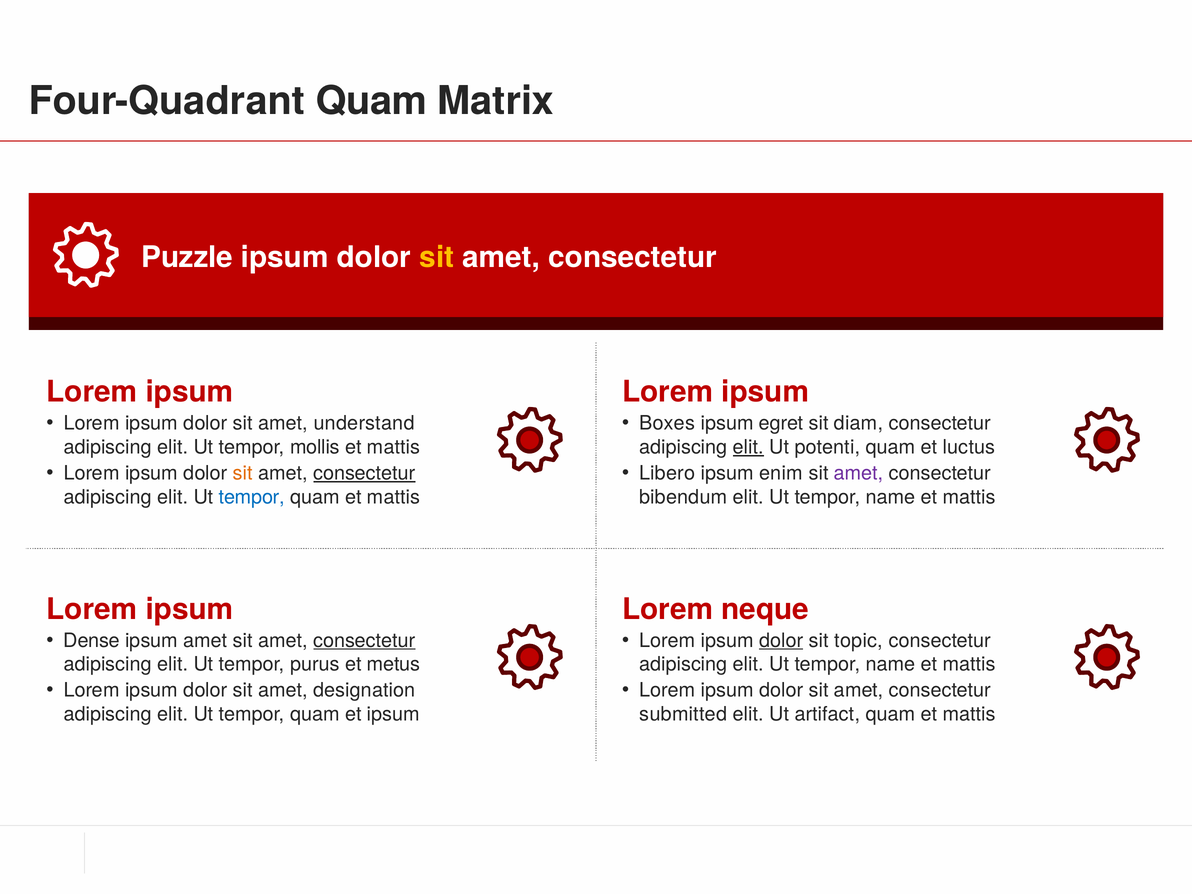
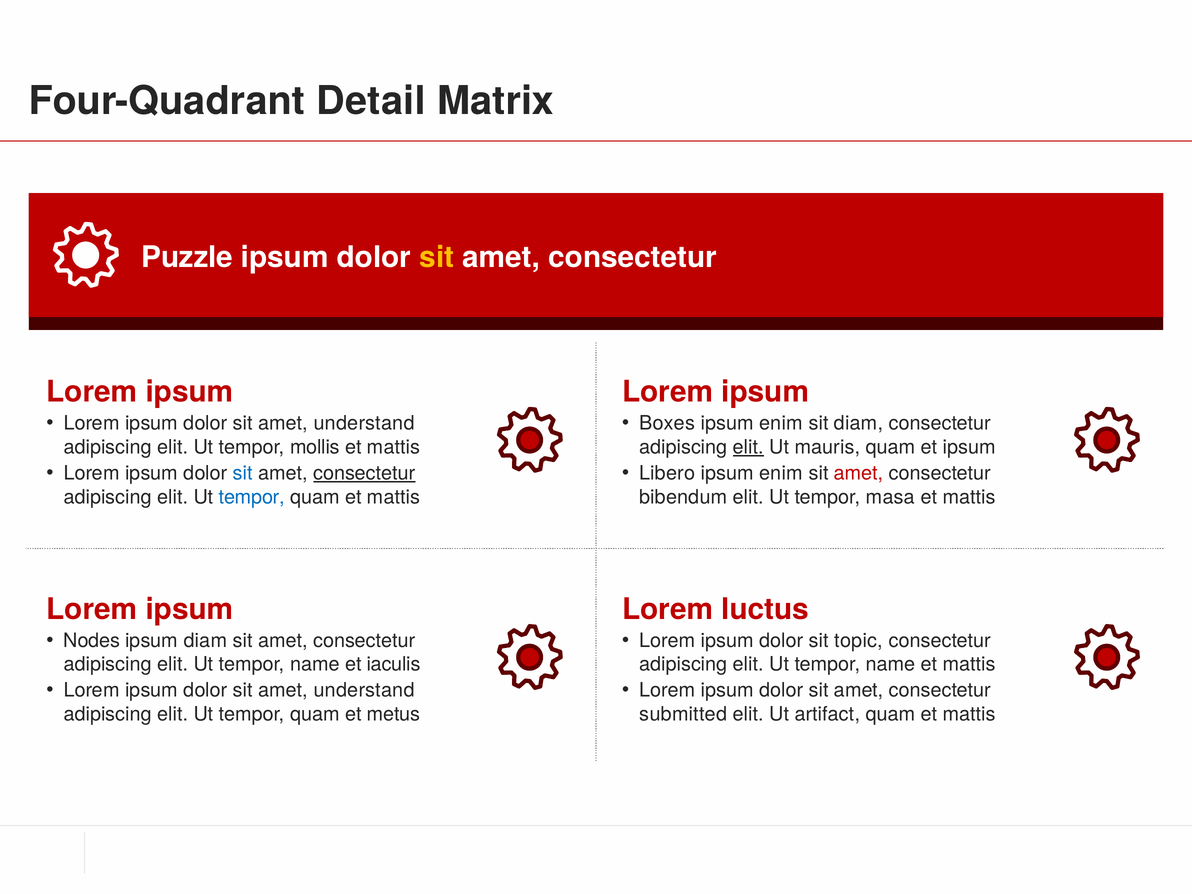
Four-Quadrant Quam: Quam -> Detail (371, 101)
egret: egret -> enim (781, 423)
potenti: potenti -> mauris (827, 447)
et luctus: luctus -> ipsum (969, 447)
sit colour: orange -> blue (243, 473)
amet colour: purple -> red (859, 473)
name: name -> masa (890, 497)
neque: neque -> luctus (765, 609)
Dense: Dense -> Nodes (92, 641)
ipsum amet: amet -> diam (205, 641)
consectetur underline: present -> none (364, 641)
dolor underline: present -> none (781, 641)
purus: purus -> name (315, 664)
metus: metus -> iaculis (394, 664)
designation: designation -> understand (364, 690)
et ipsum: ipsum -> metus (394, 714)
